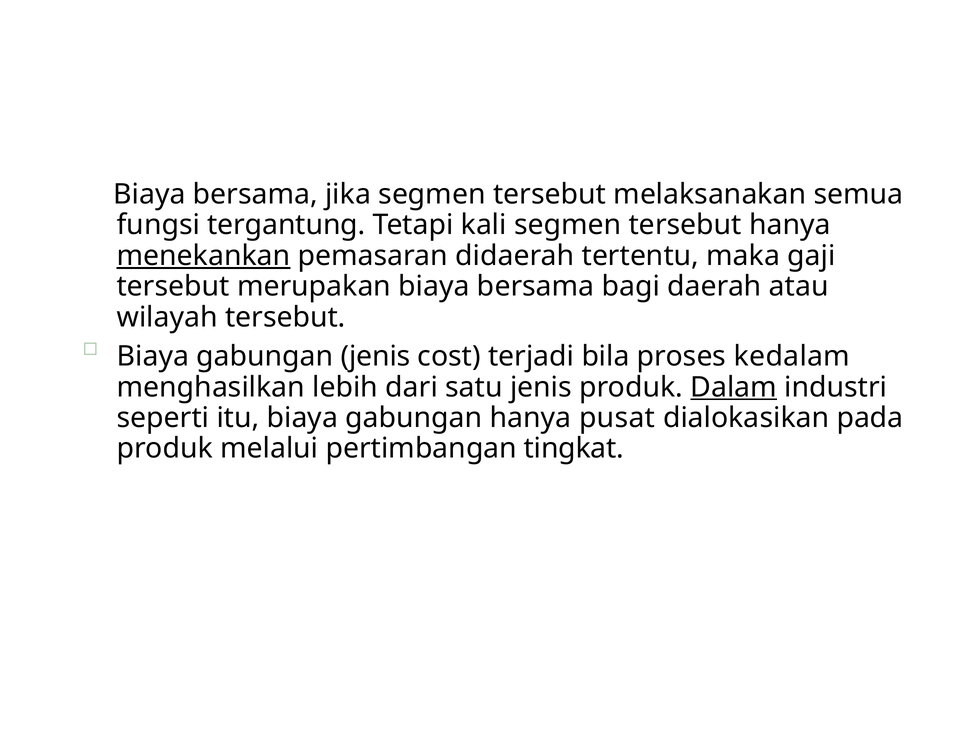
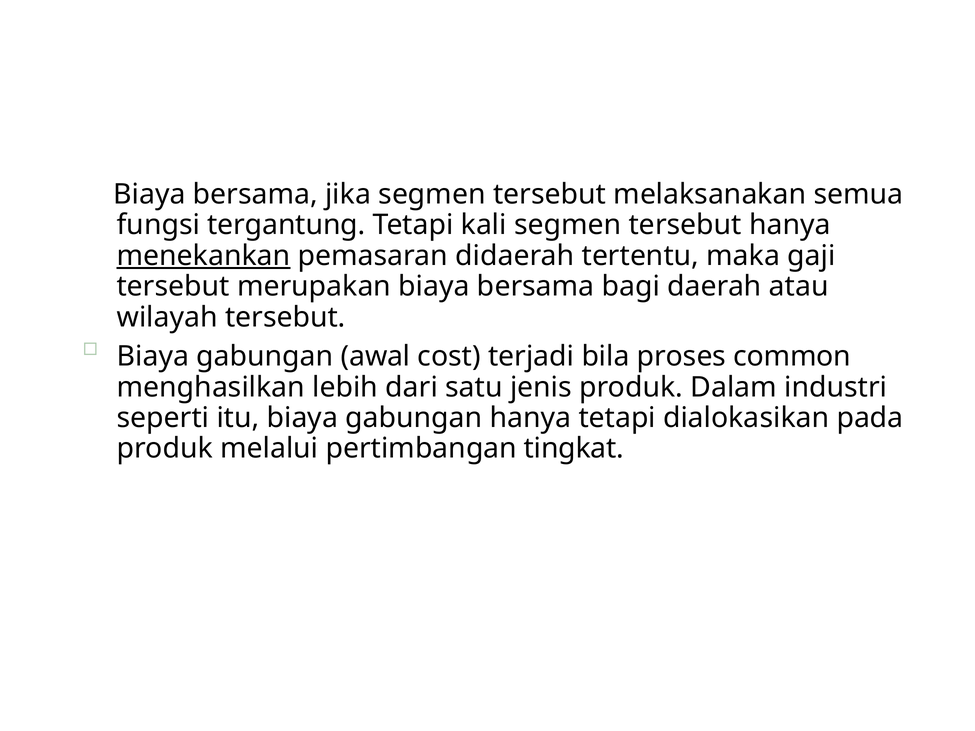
gabungan jenis: jenis -> awal (376, 357)
kedalam: kedalam -> common (792, 357)
Dalam underline: present -> none (734, 387)
hanya pusat: pusat -> tetapi (617, 418)
